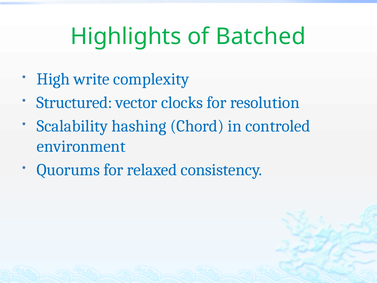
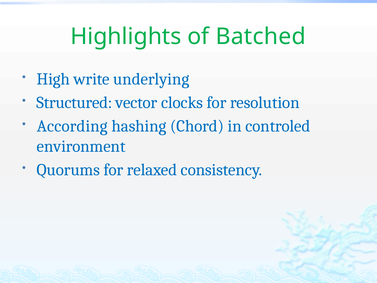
complexity: complexity -> underlying (151, 79)
Scalability: Scalability -> According (72, 126)
